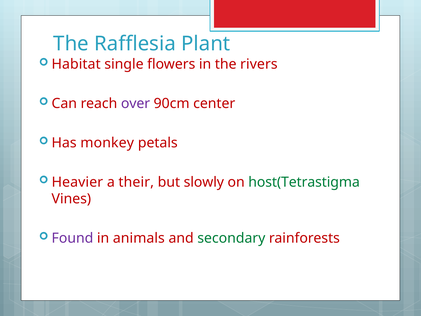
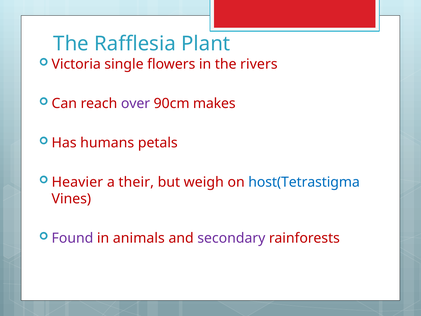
Habitat: Habitat -> Victoria (76, 64)
center: center -> makes (214, 103)
monkey: monkey -> humans (107, 143)
slowly: slowly -> weigh (204, 182)
host(Tetrastigma colour: green -> blue (304, 182)
secondary colour: green -> purple (231, 238)
